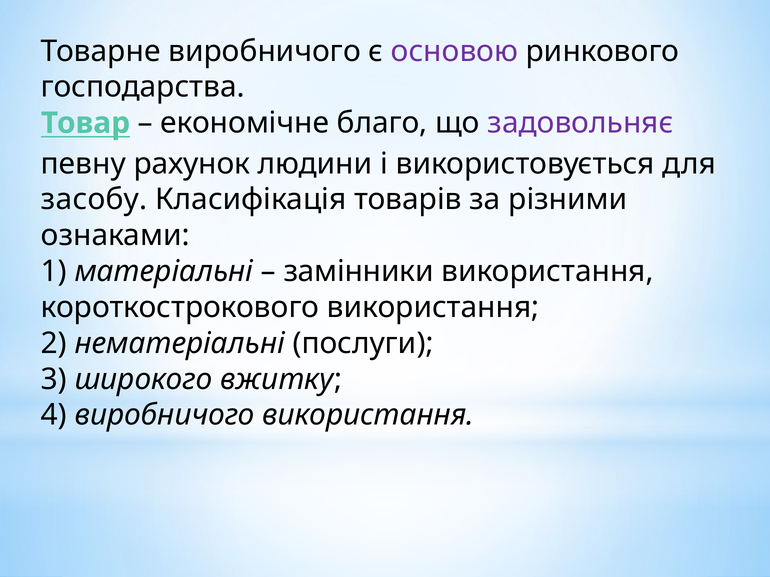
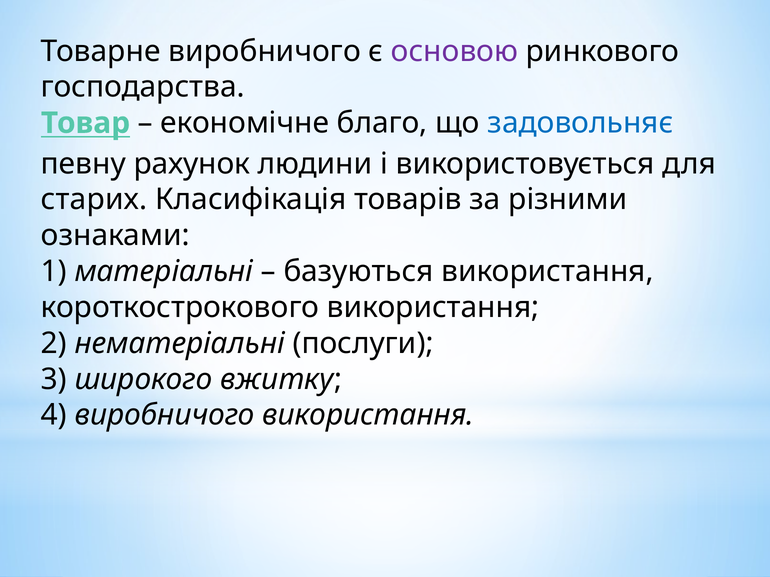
задовольняє colour: purple -> blue (580, 123)
засобу: засобу -> старих (94, 200)
замінники: замінники -> базуються (359, 272)
